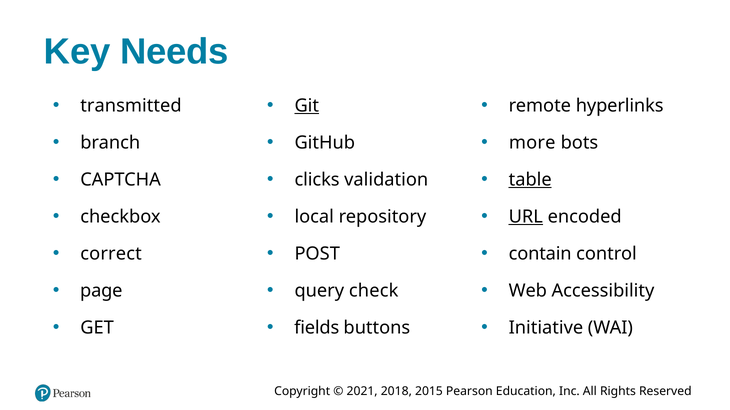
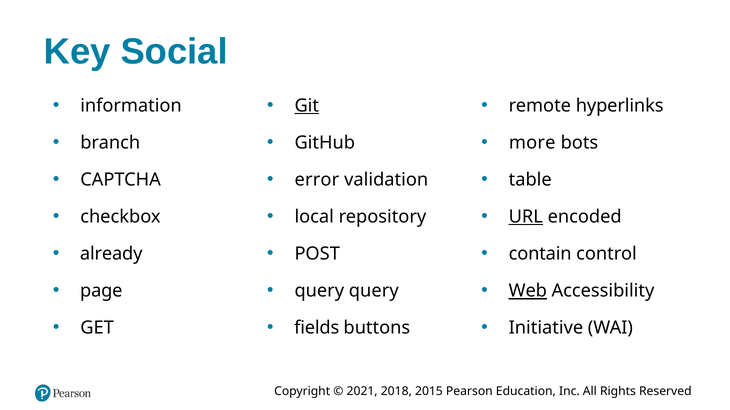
Needs: Needs -> Social (174, 52)
transmitted: transmitted -> information (131, 106)
clicks: clicks -> error (317, 180)
table underline: present -> none (530, 180)
correct: correct -> already (111, 254)
query check: check -> query (374, 291)
Web underline: none -> present (528, 291)
